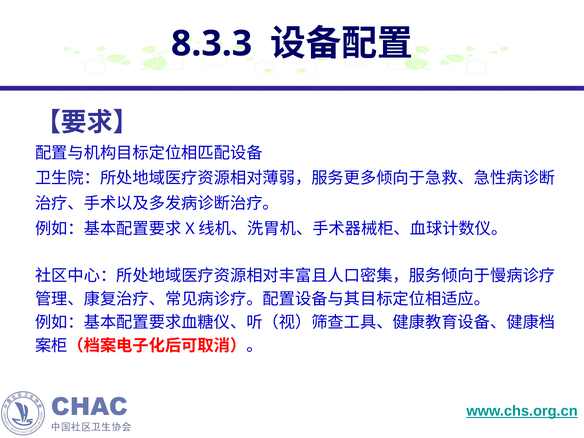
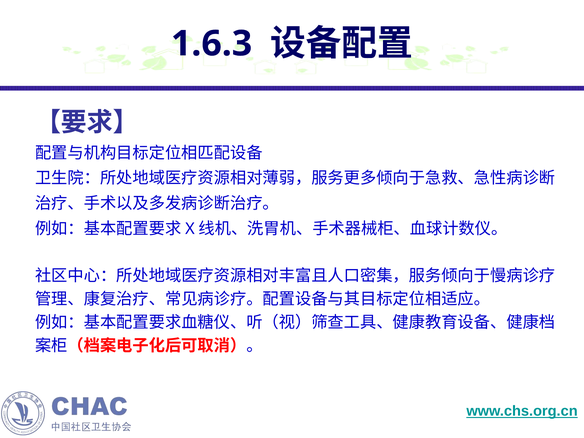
8.3.3: 8.3.3 -> 1.6.3 (212, 44)
